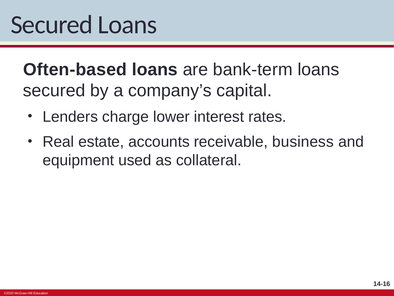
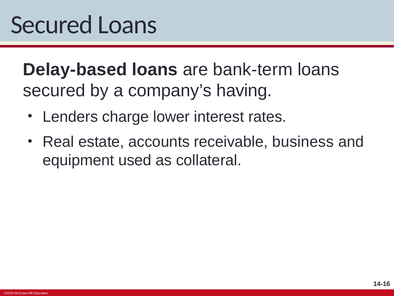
Often-based: Often-based -> Delay-based (75, 69)
capital: capital -> having (244, 91)
